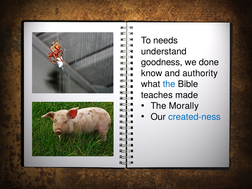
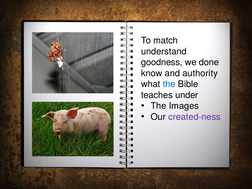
needs: needs -> match (166, 40)
made: made -> under (187, 95)
Morally: Morally -> Images (184, 106)
created-ness colour: blue -> purple (195, 117)
